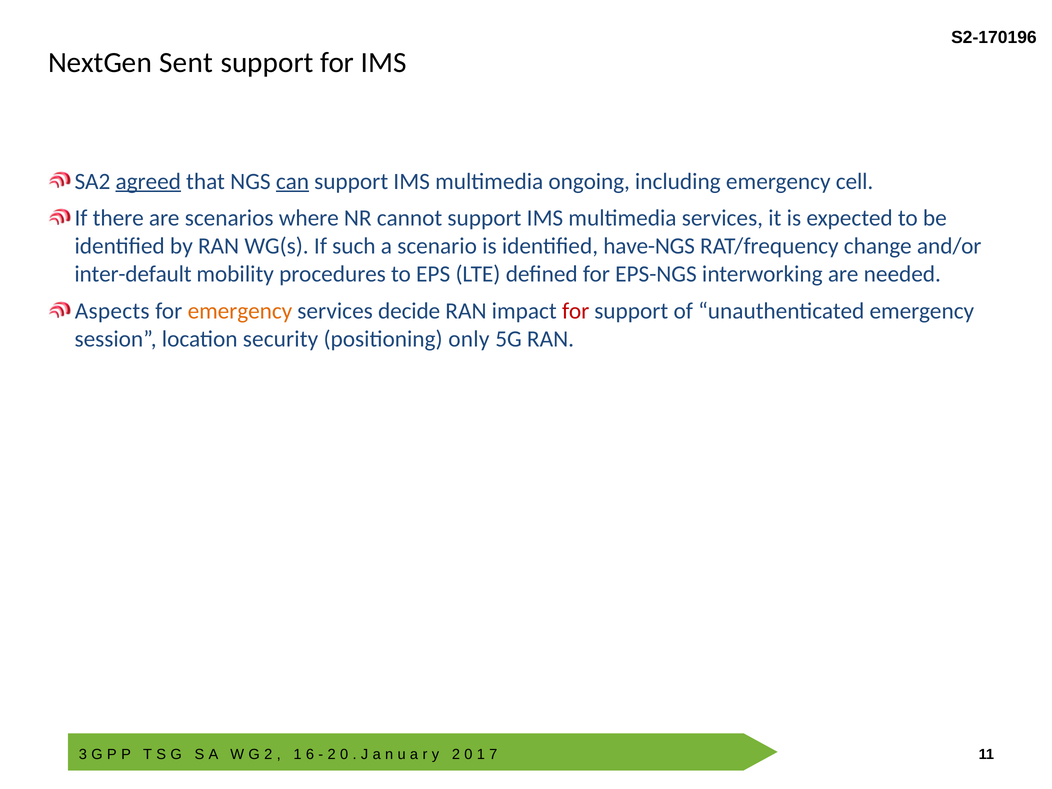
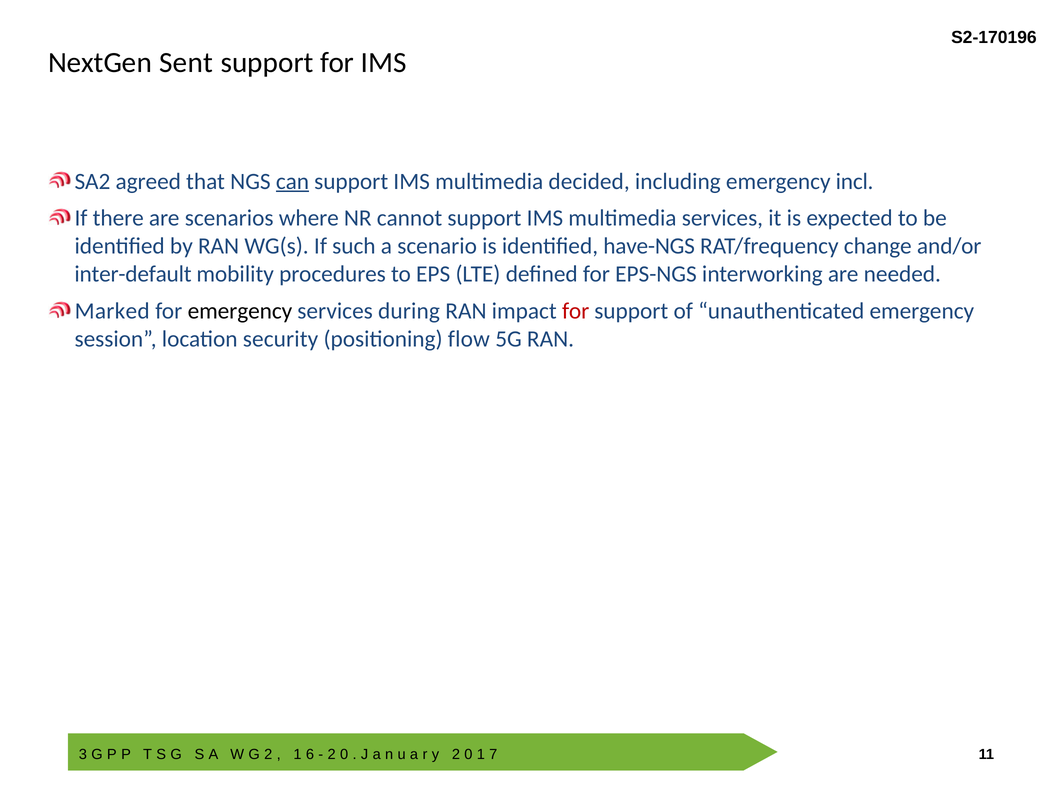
agreed underline: present -> none (148, 181)
ongoing: ongoing -> decided (589, 181)
cell: cell -> incl (855, 181)
Aspects: Aspects -> Marked (112, 311)
emergency colour: orange -> black (240, 311)
decide: decide -> during (409, 311)
only: only -> flow (469, 339)
